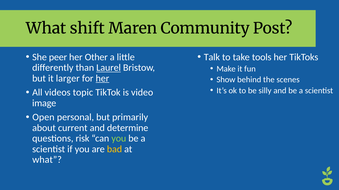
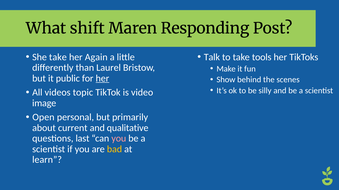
Community: Community -> Responding (205, 28)
She peer: peer -> take (58, 57)
Other: Other -> Again (96, 57)
Laurel underline: present -> none (109, 68)
larger: larger -> public (68, 79)
determine: determine -> qualitative (128, 128)
risk: risk -> last (83, 139)
you colour: light green -> pink (119, 139)
what: what -> learn (47, 160)
